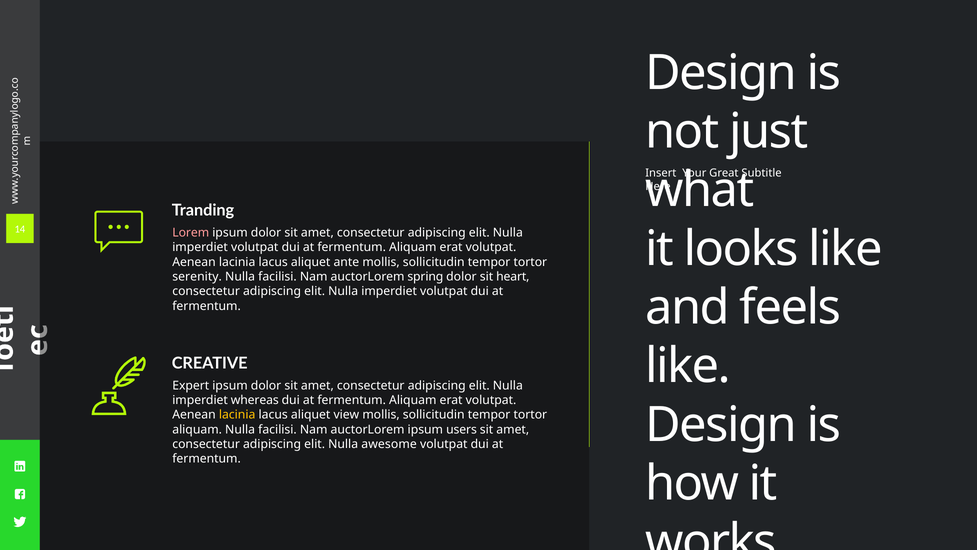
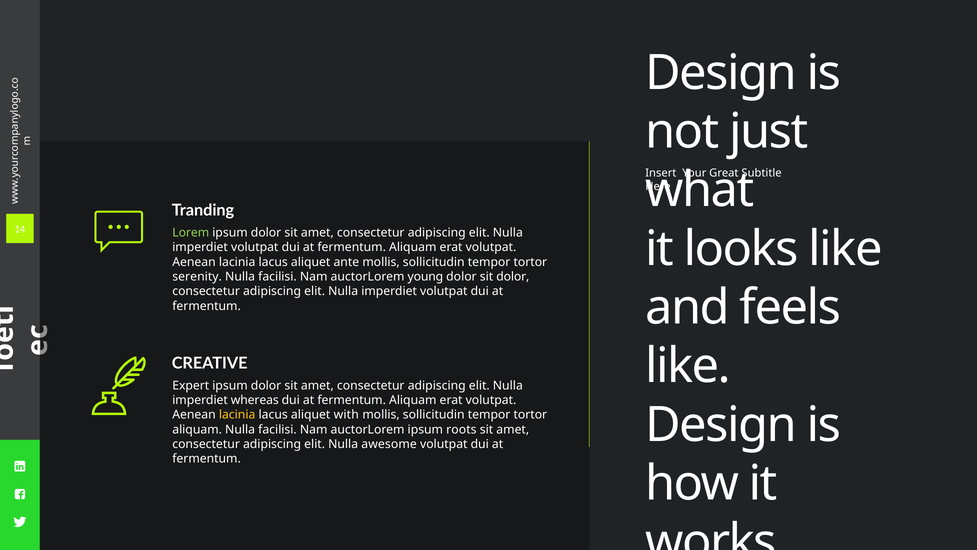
Lorem colour: pink -> light green (191, 233)
spring: spring -> young (425, 276)
sit heart: heart -> dolor (513, 276)
view: view -> with (346, 415)
users: users -> roots (461, 429)
